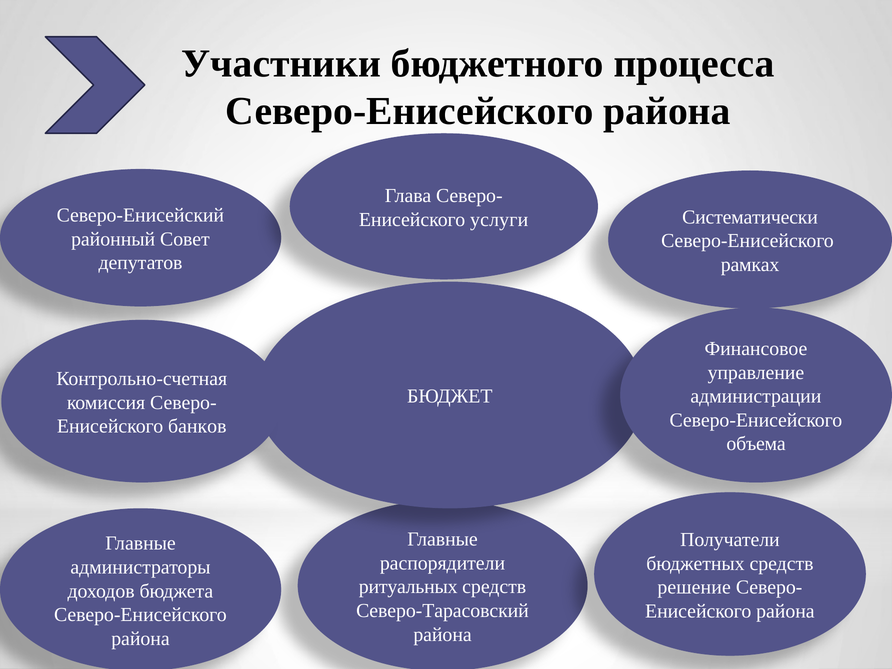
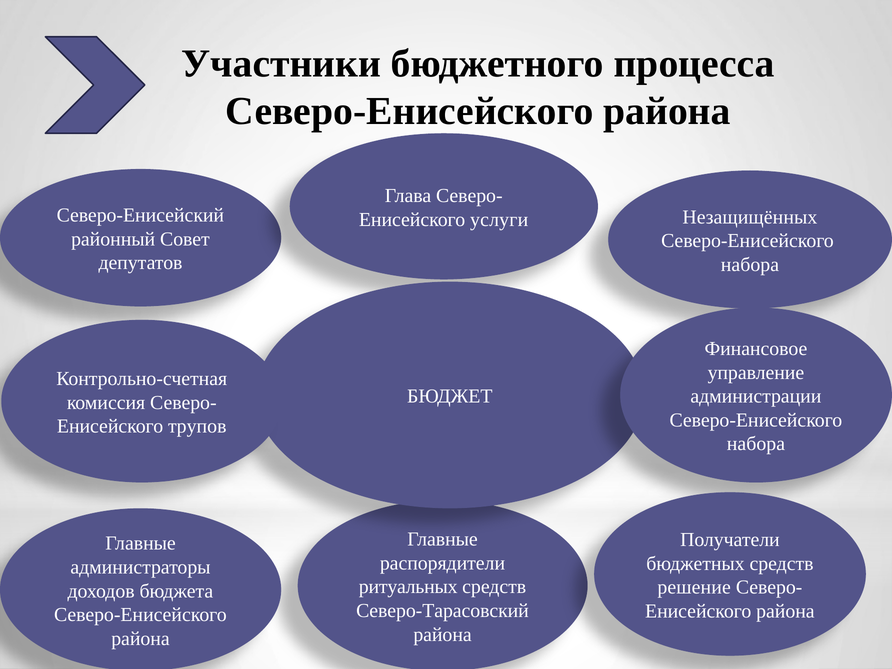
Систематически: Систематически -> Незащищённых (750, 217)
рамках: рамках -> набора (750, 265)
банков: банков -> трупов (197, 426)
объема: объема -> набора (756, 444)
